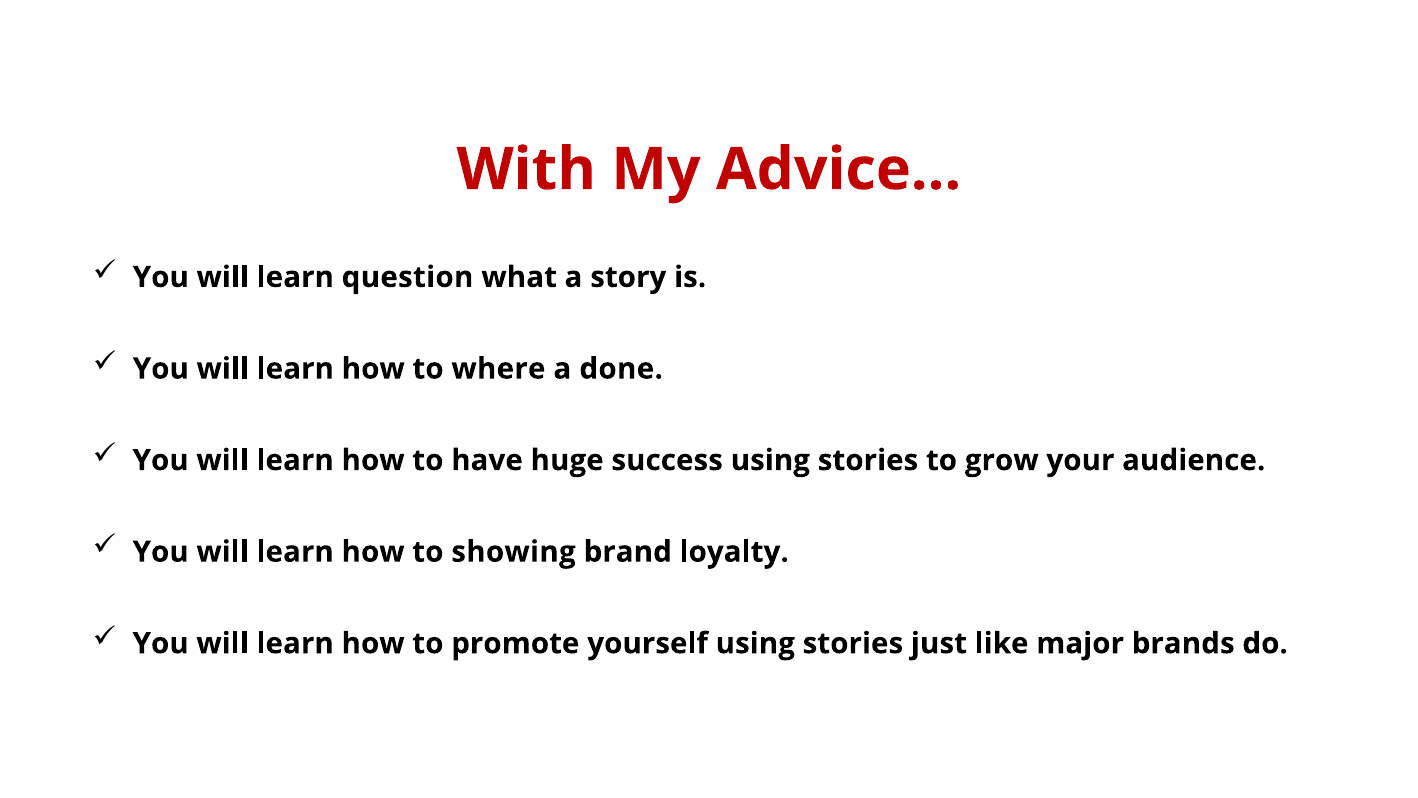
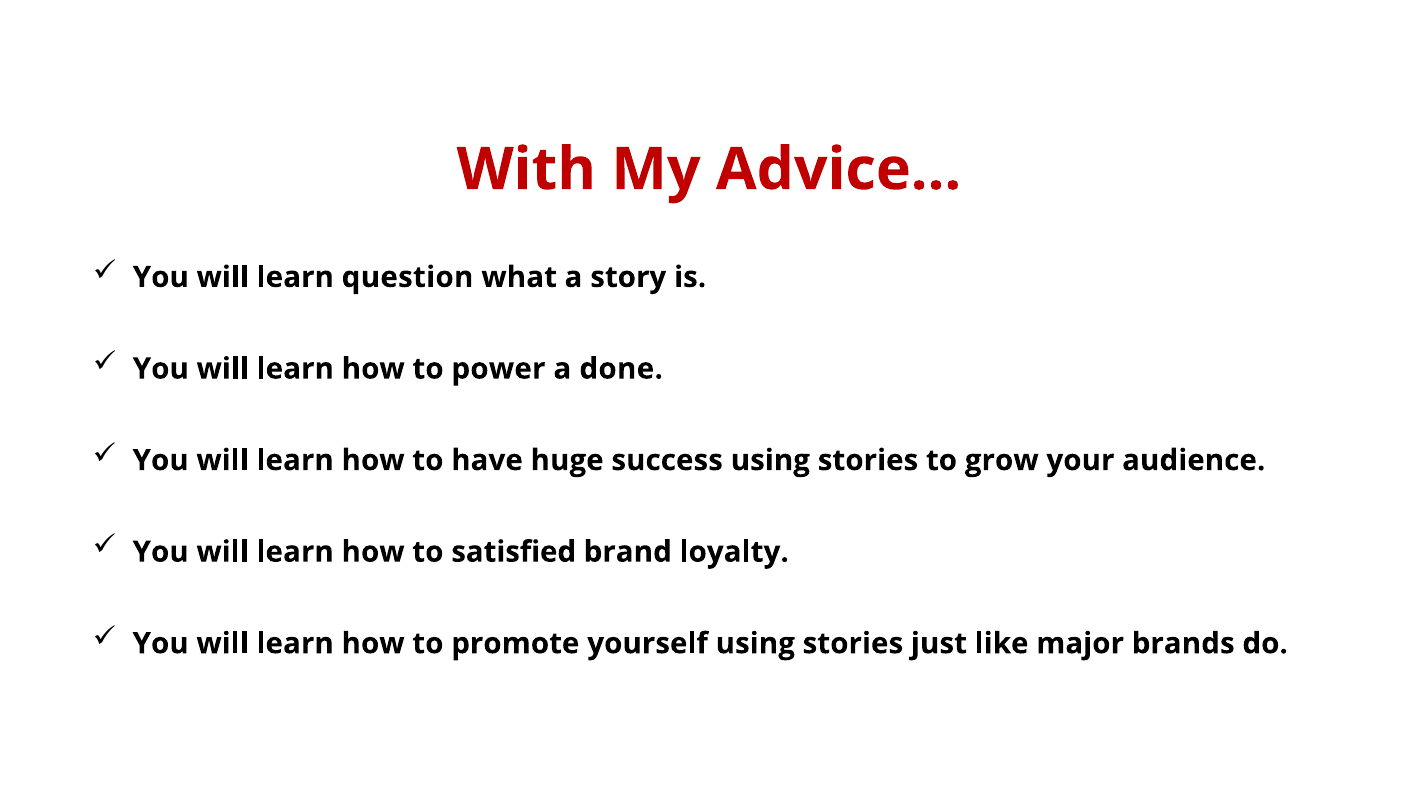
where: where -> power (498, 369)
showing: showing -> satisfied (514, 552)
